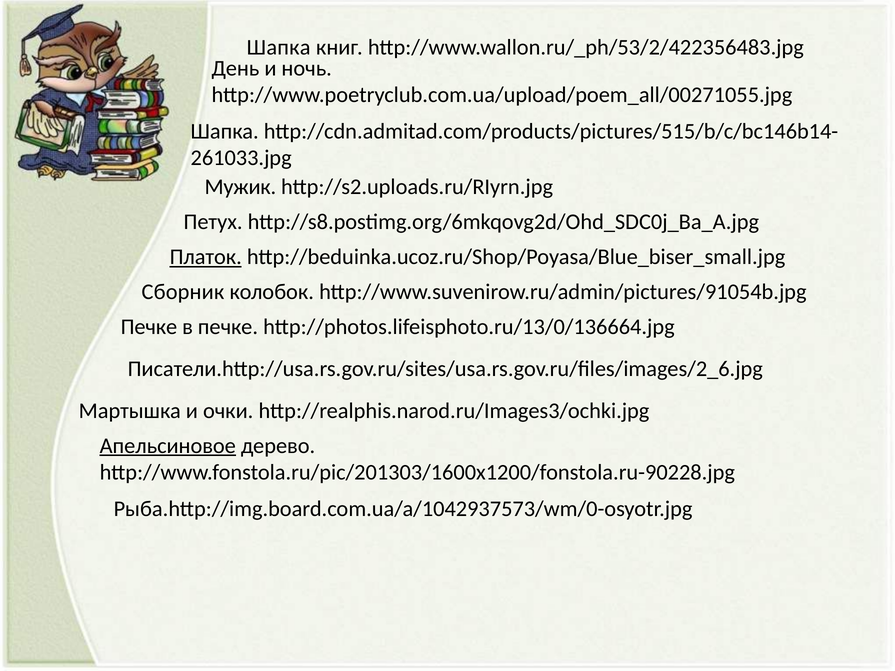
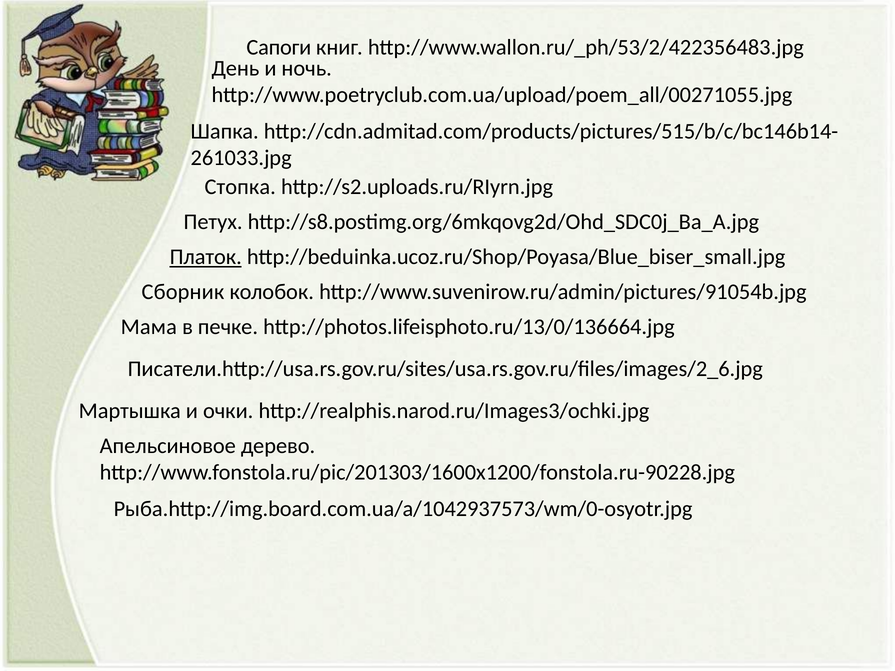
Шапка: Шапка -> Сапоги (279, 47)
Мужик: Мужик -> Стопка (240, 187)
Печке: Печке -> Мама (149, 327)
Апельсиновое underline: present -> none (168, 446)
